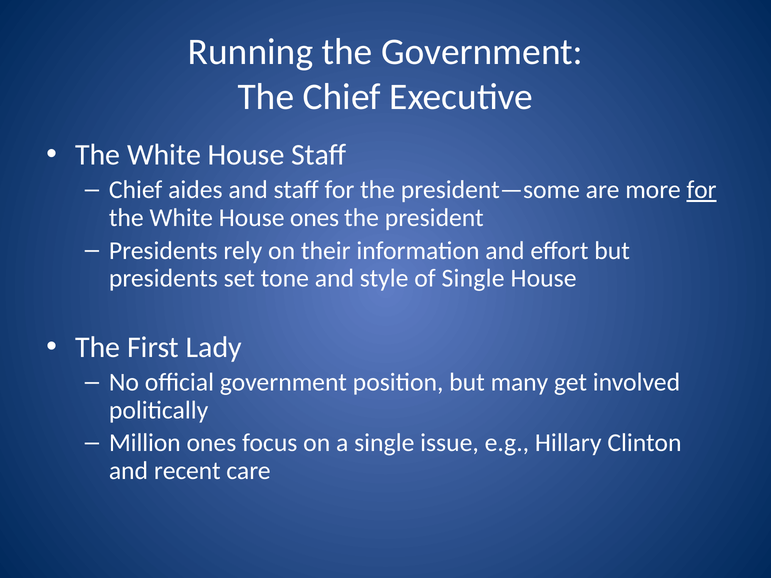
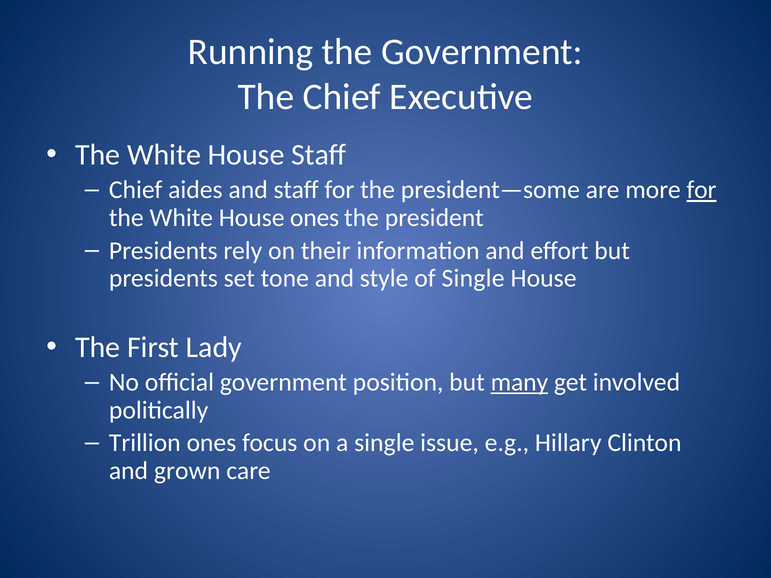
many underline: none -> present (519, 383)
Million: Million -> Trillion (145, 443)
recent: recent -> grown (187, 471)
